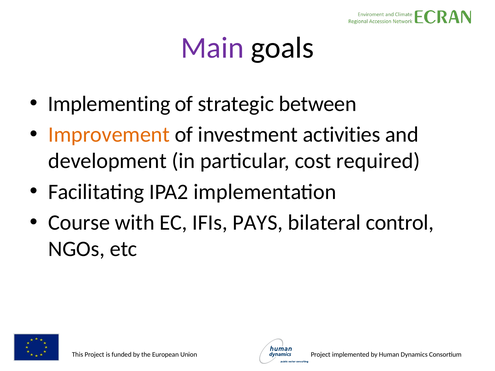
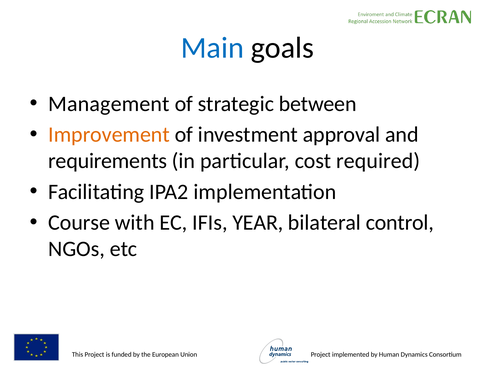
Main colour: purple -> blue (212, 48)
Implementing: Implementing -> Management (109, 104)
activities: activities -> approval (342, 135)
development: development -> requirements (108, 161)
PAYS: PAYS -> YEAR (258, 223)
